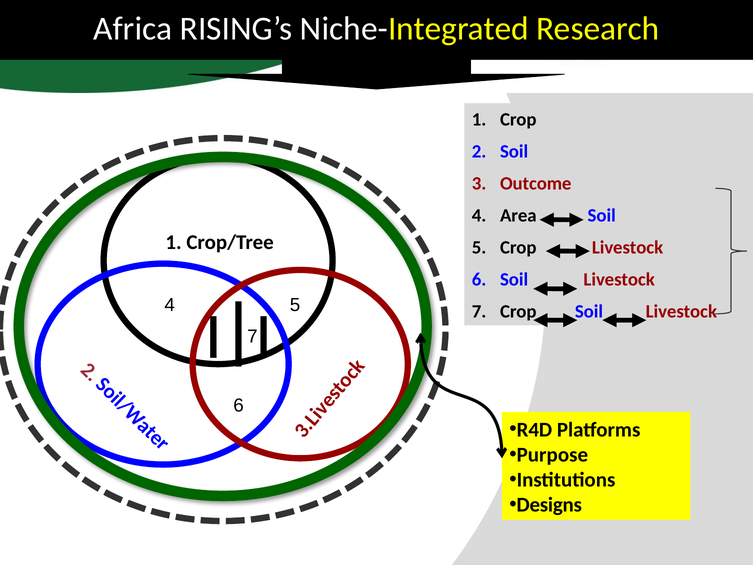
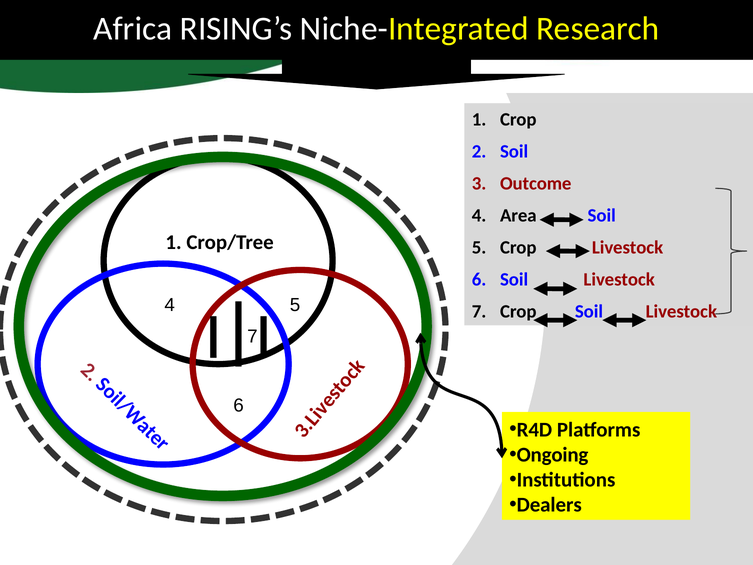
Purpose: Purpose -> Ongoing (553, 455)
Designs: Designs -> Dealers (549, 505)
